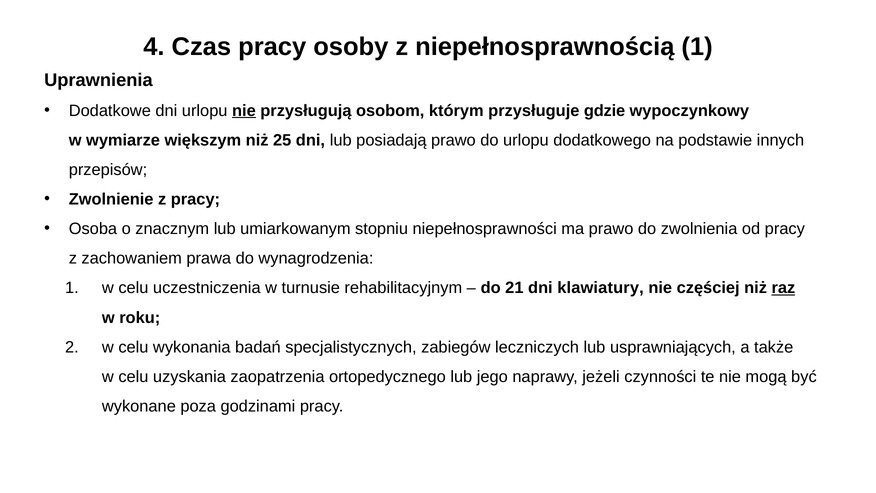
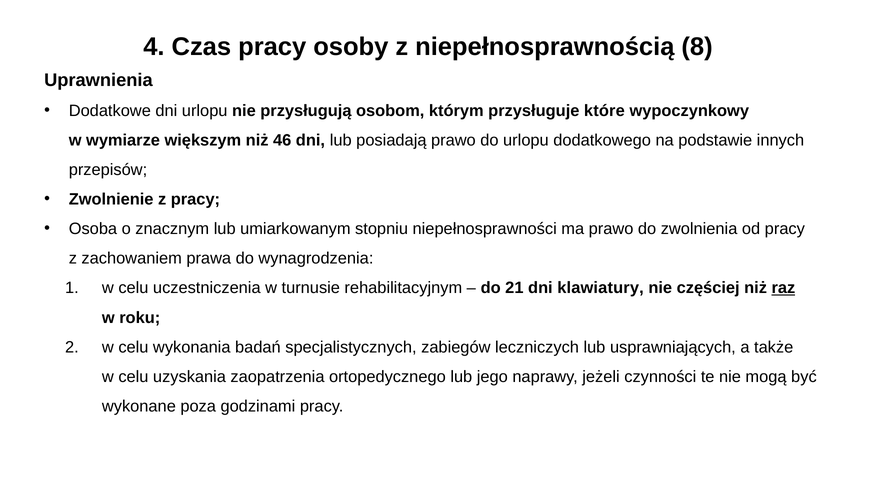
niepełnosprawnością 1: 1 -> 8 (697, 47)
nie underline: present -> none (244, 111)
gdzie: gdzie -> które (604, 111)
25: 25 -> 46 (282, 140)
